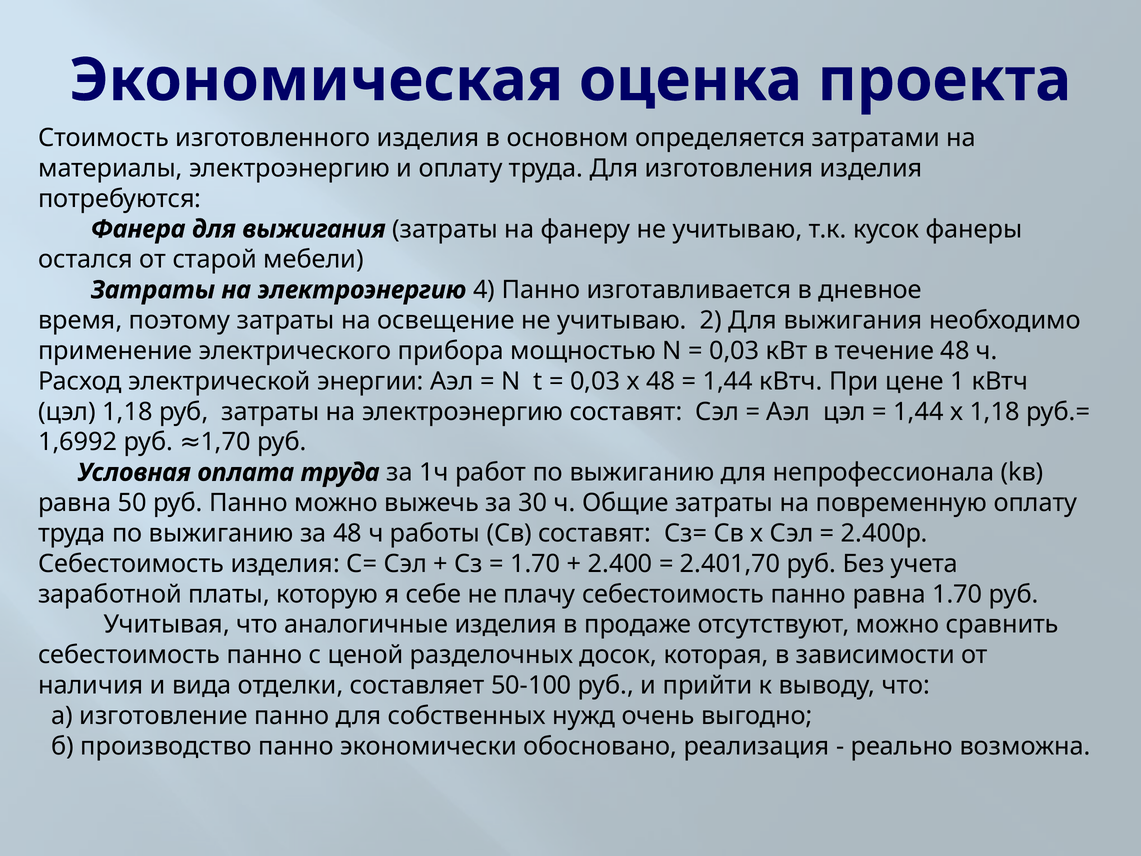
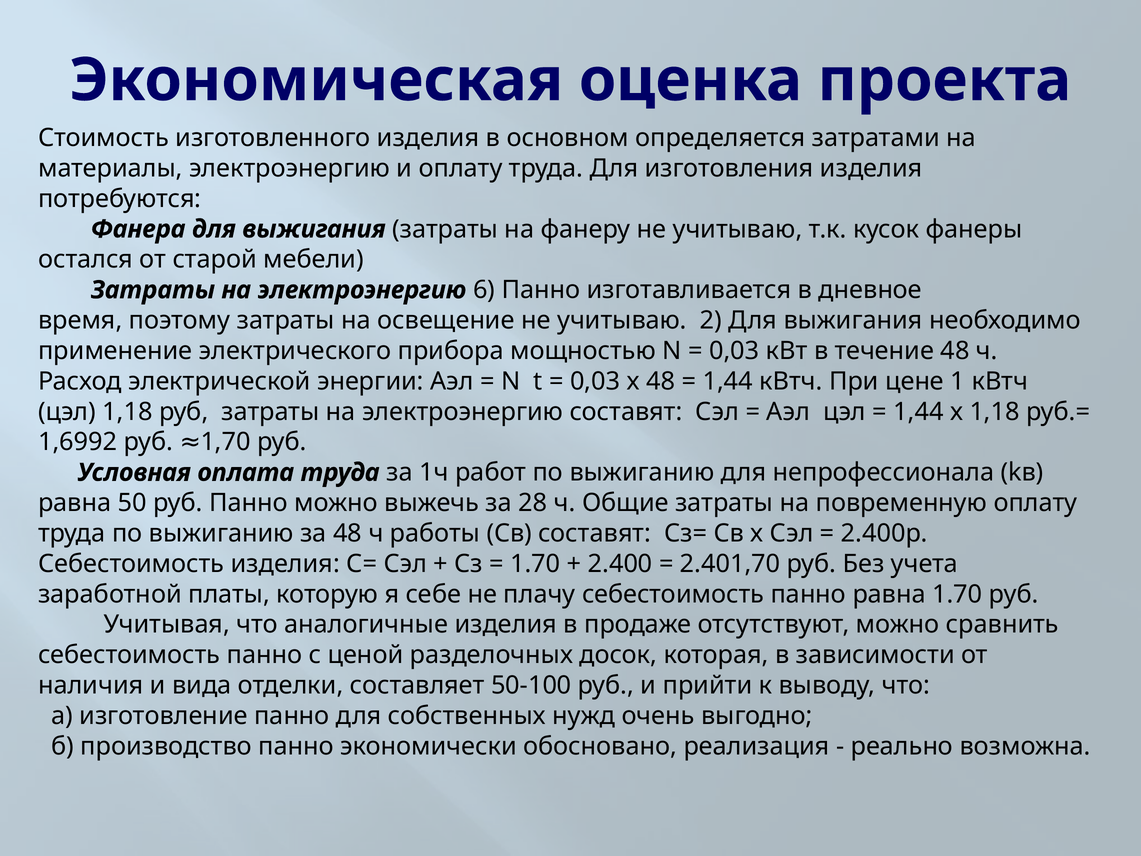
4: 4 -> 6 (484, 290)
30: 30 -> 28 (533, 503)
